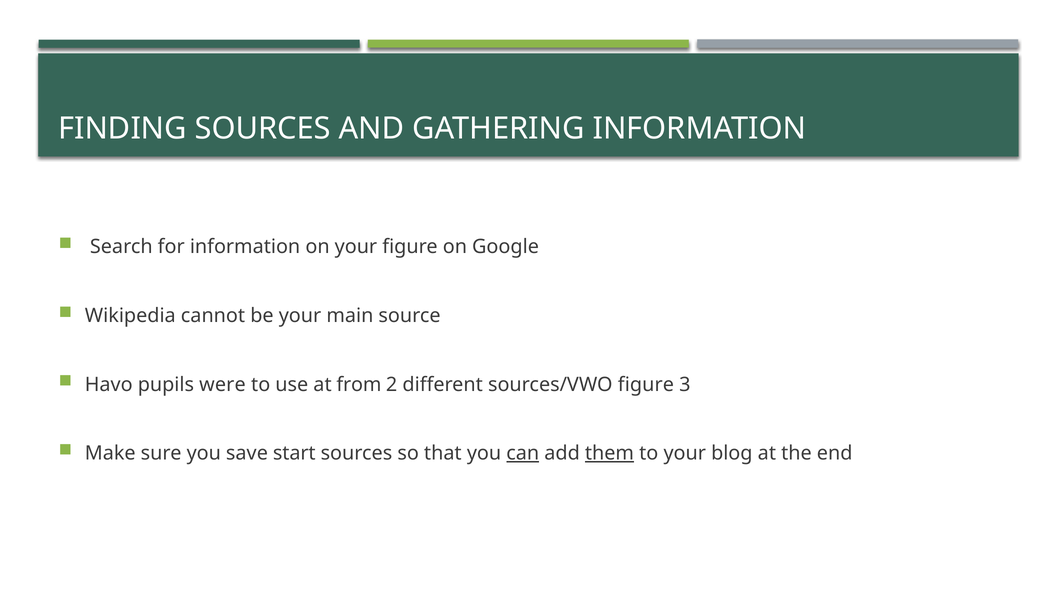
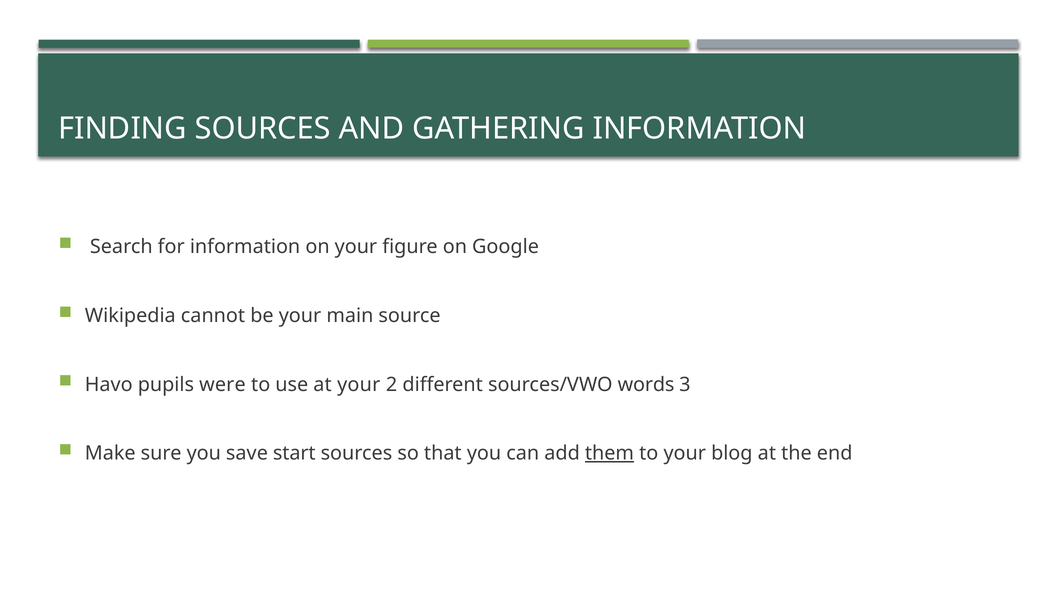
at from: from -> your (359, 384)
sources/VWO figure: figure -> words (646, 384)
can underline: present -> none (523, 453)
